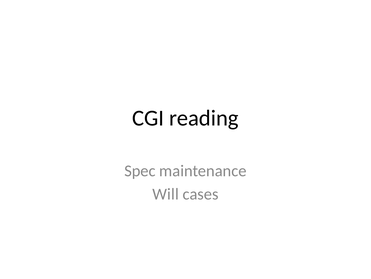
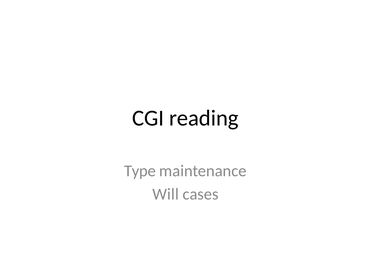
Spec: Spec -> Type (140, 171)
